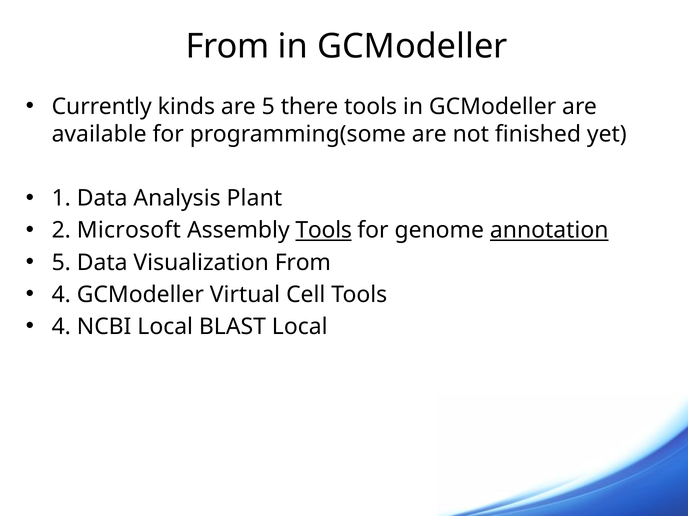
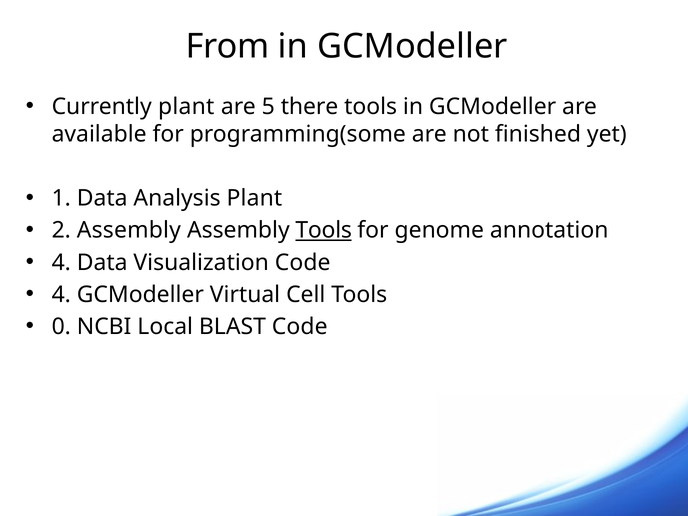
Currently kinds: kinds -> plant (186, 107)
2 Microsoft: Microsoft -> Assembly (129, 230)
annotation underline: present -> none (549, 230)
5: 5 -> 4 (61, 262)
Visualization From: From -> Code (303, 262)
4: 4 -> 0 (61, 327)
BLAST Local: Local -> Code (300, 327)
